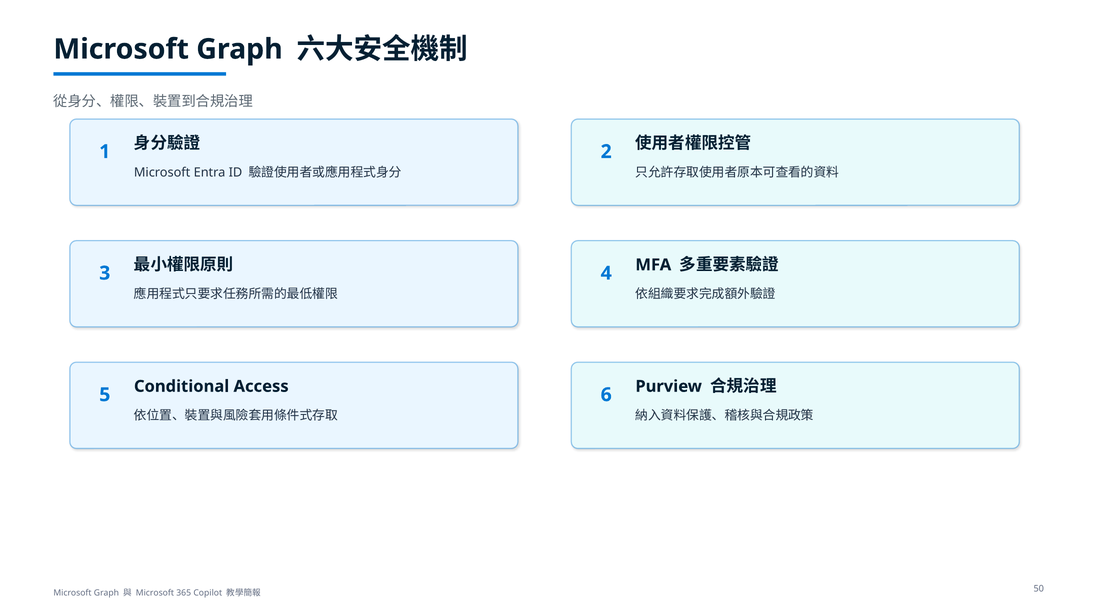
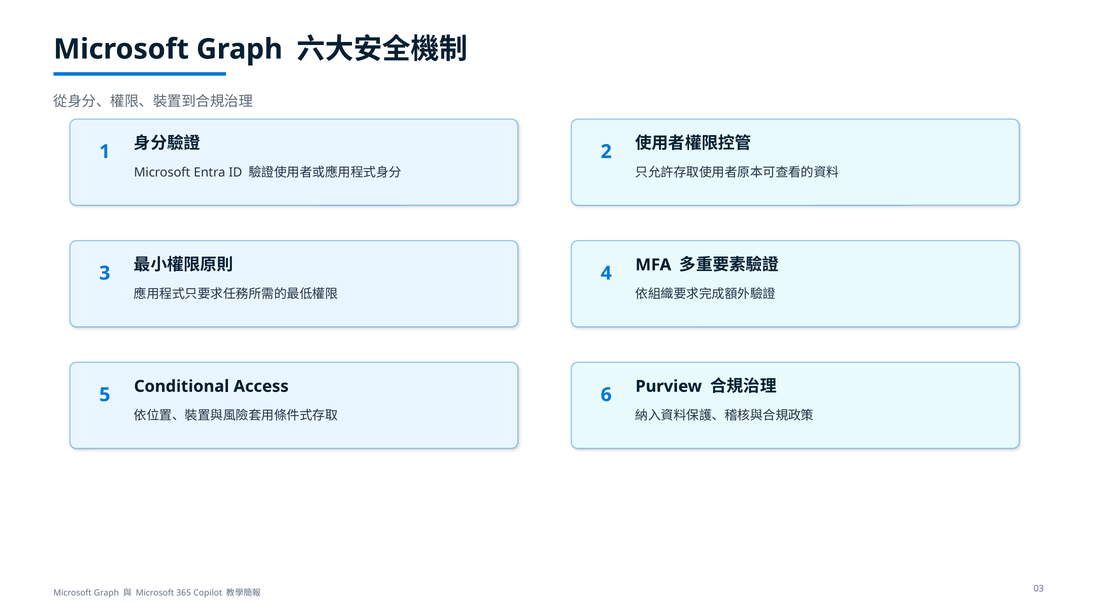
50: 50 -> 03 (1039, 589)
